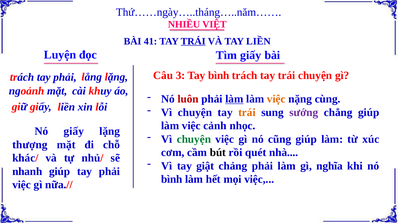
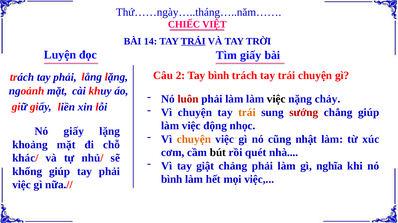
NHIỀU: NHIỀU -> CHIẾC (184, 24)
41: 41 -> 14 (150, 41)
TAY LIỀN: LIỀN -> TRỜI (258, 41)
3: 3 -> 2 (180, 76)
làm underline: present -> none (234, 99)
việc colour: orange -> black (276, 99)
cùng: cùng -> chảy (328, 99)
sướng colour: purple -> red (304, 113)
cảnh: cảnh -> động (215, 126)
chuyện colour: green -> orange (194, 139)
cũng giúp: giúp -> nhật (306, 139)
thượng: thượng -> khoảng (30, 145)
nhanh: nhanh -> khống (27, 172)
